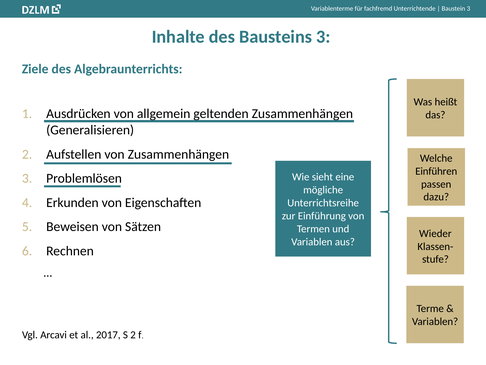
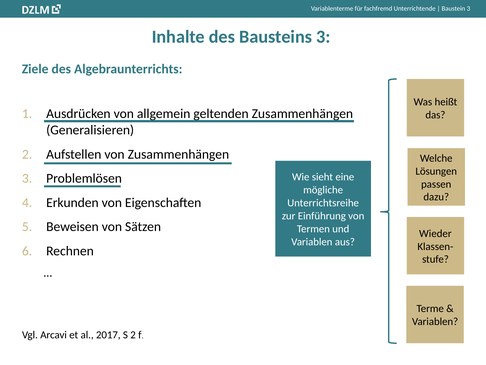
Einführen: Einführen -> Lösungen (436, 171)
